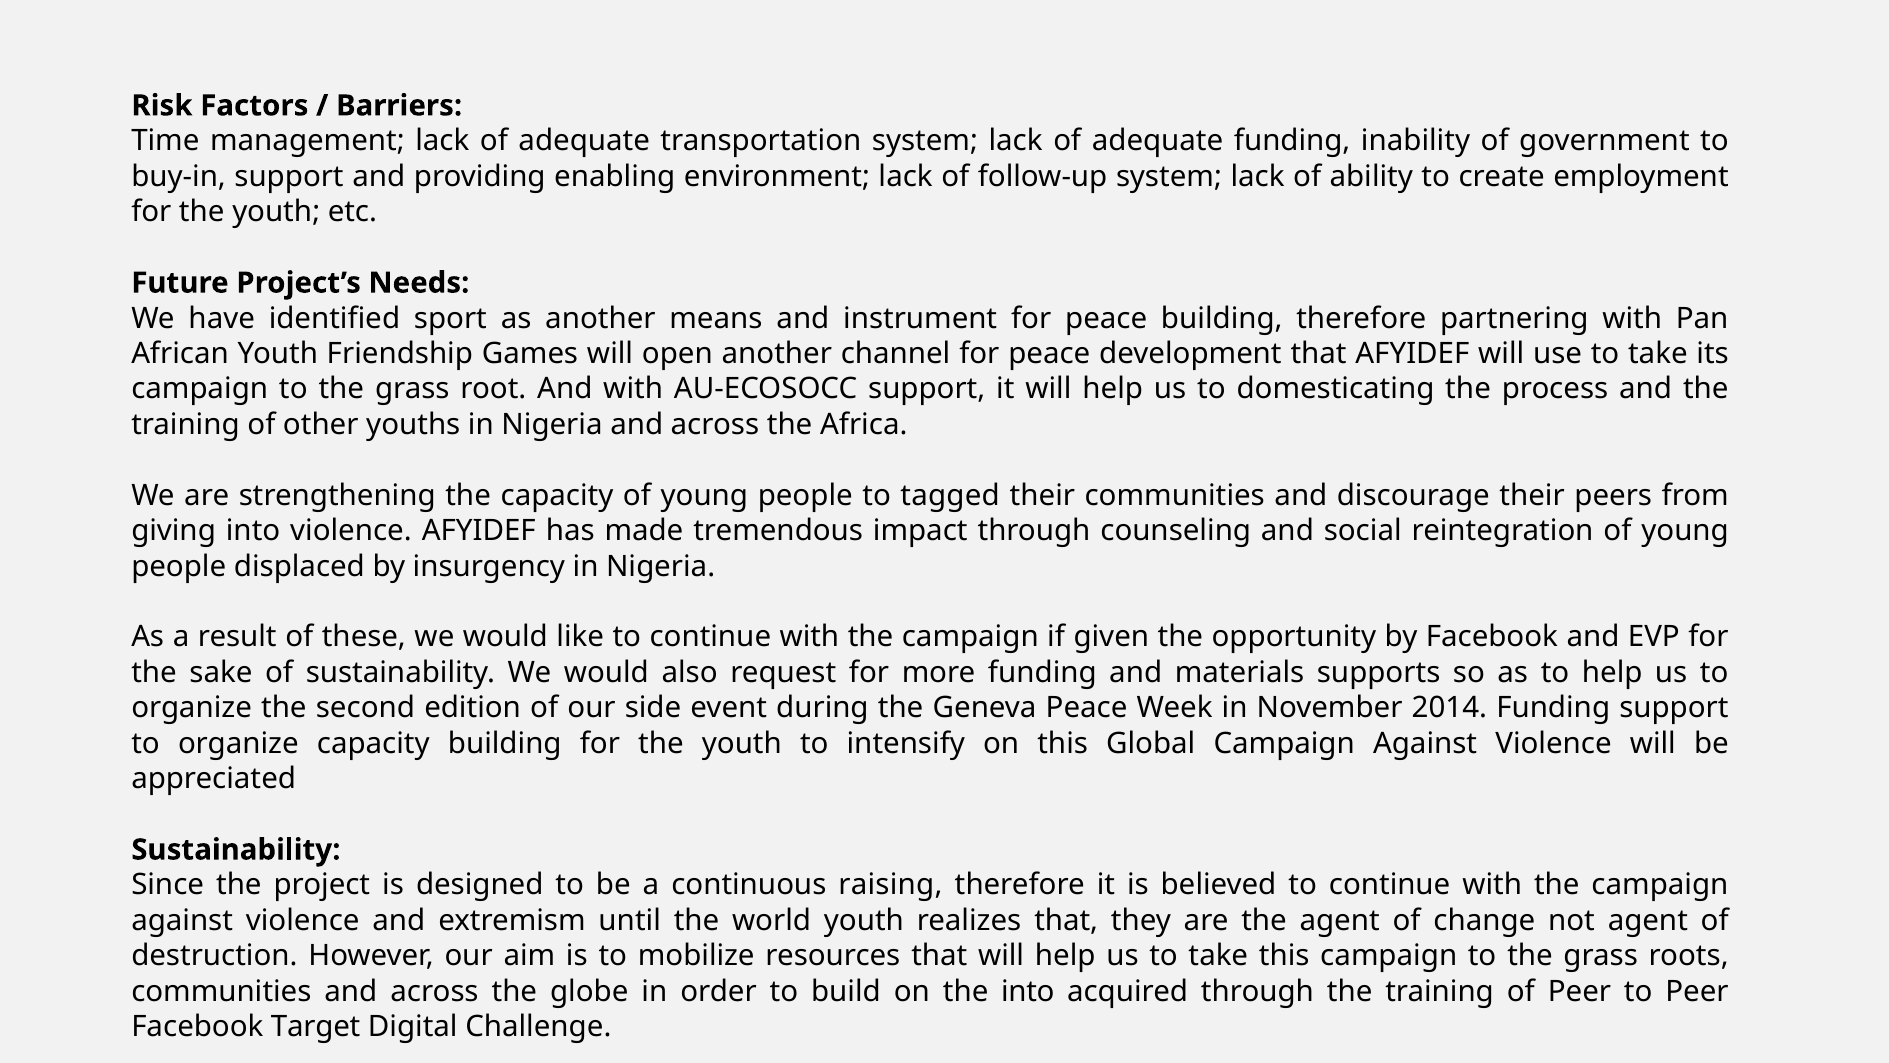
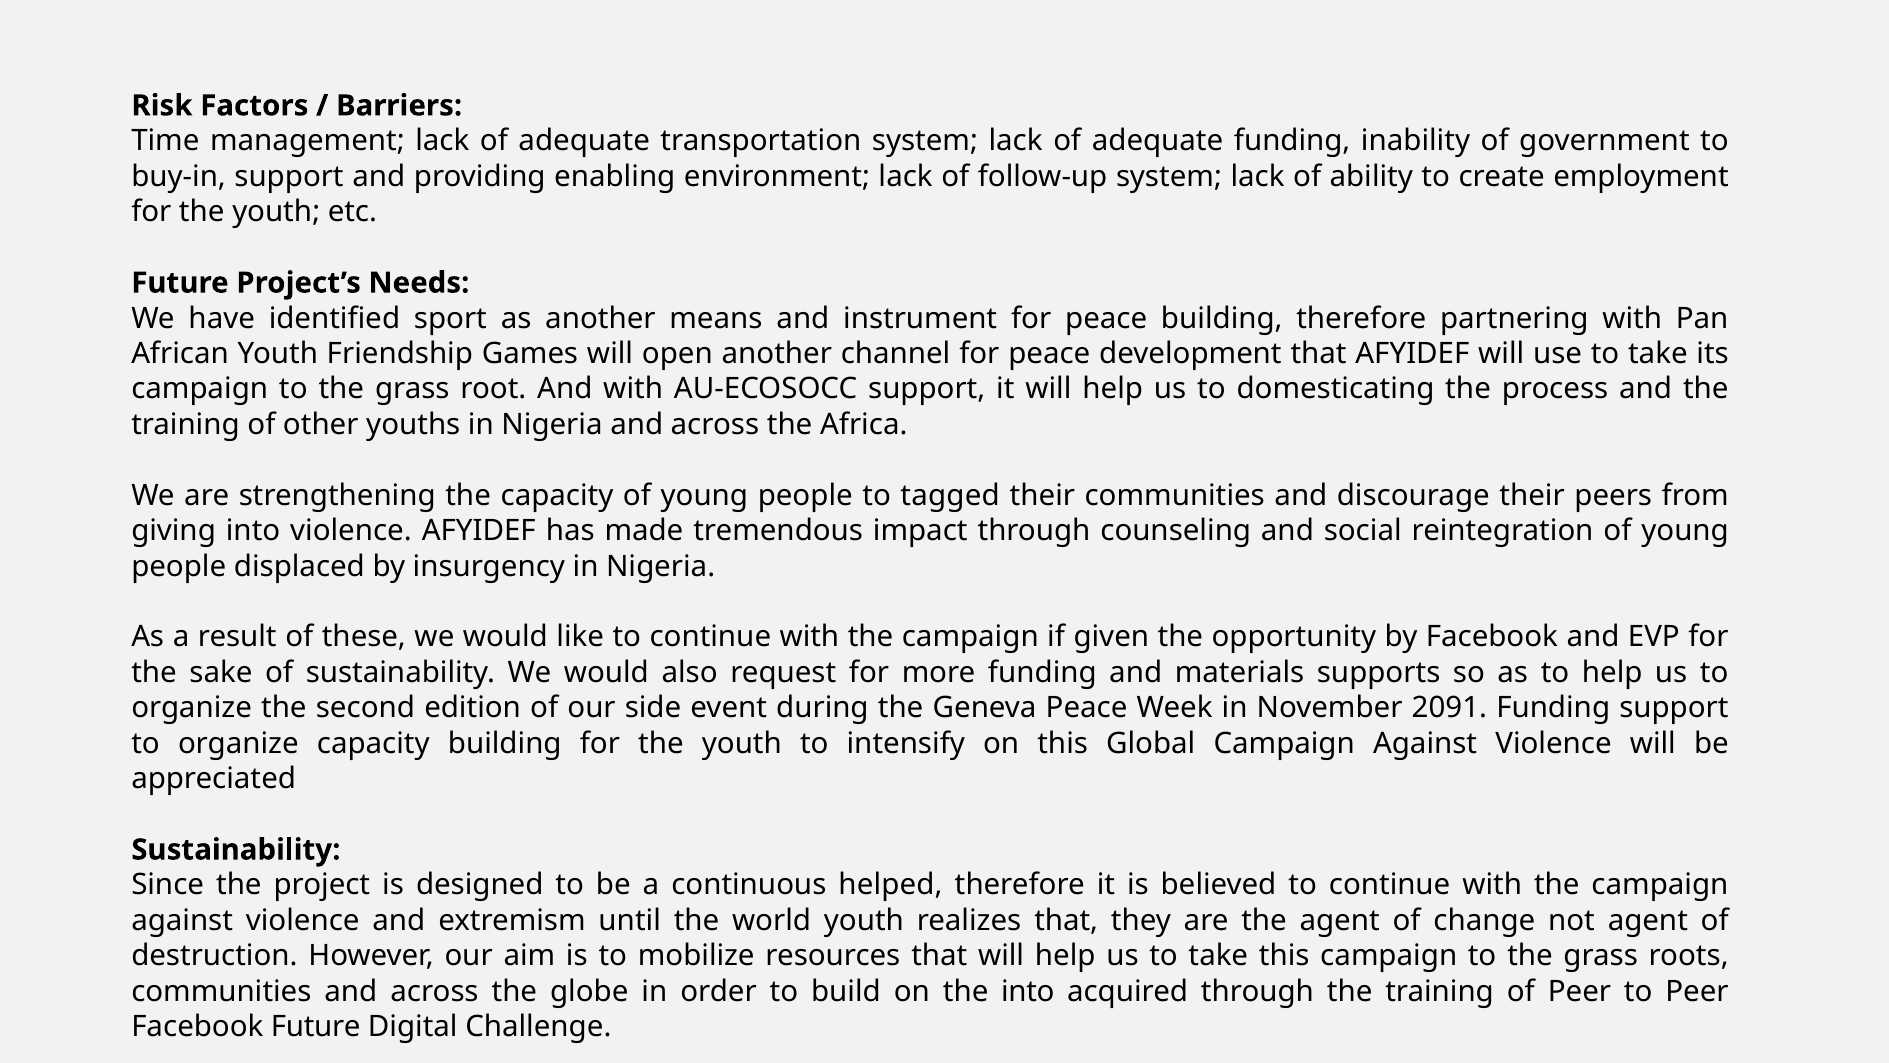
2014: 2014 -> 2091 (1449, 708)
raising: raising -> helped (890, 885)
Facebook Target: Target -> Future (316, 1027)
